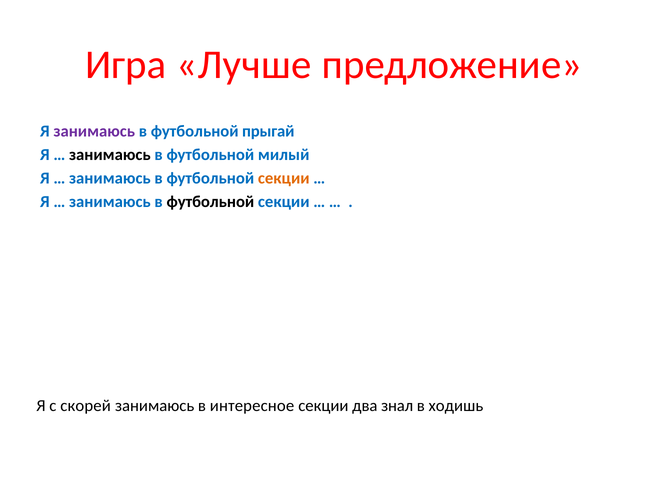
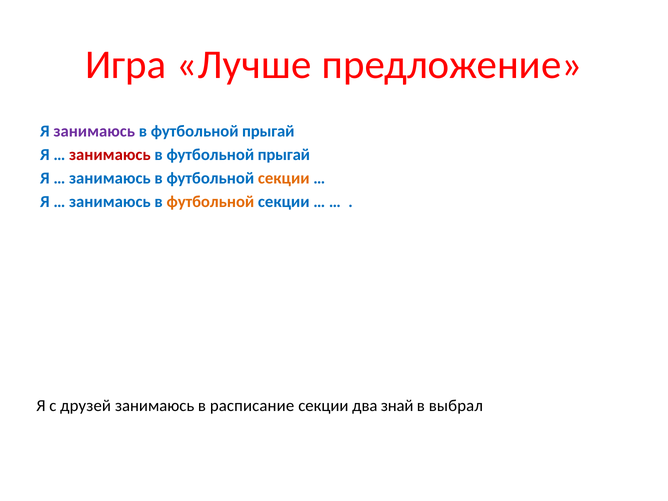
занимаюсь colour: black -> red (110, 155)
милый: милый -> прыгай (284, 155)
футбольной colour: black -> orange (210, 202)
скорей: скорей -> друзей (86, 406)
интересное: интересное -> расписание (252, 406)
знал: знал -> знай (397, 406)
ходишь: ходишь -> выбрал (456, 406)
